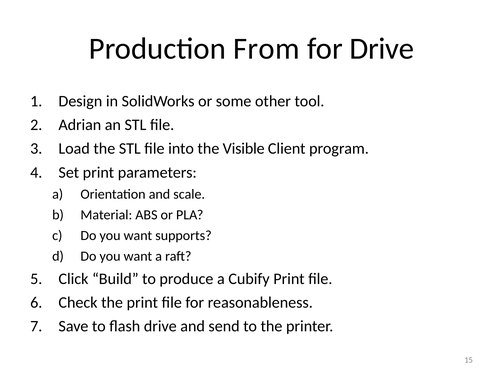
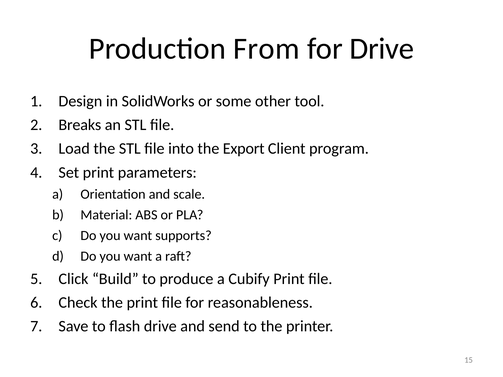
Adrian: Adrian -> Breaks (80, 125)
Visible: Visible -> Export (244, 149)
